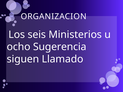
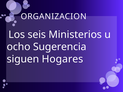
Llamado: Llamado -> Hogares (62, 59)
